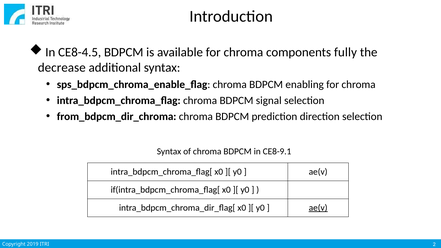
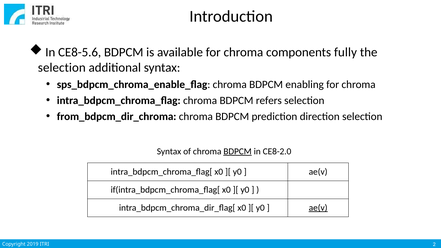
CE8-4.5: CE8-4.5 -> CE8-5.6 (80, 52)
decrease: decrease -> selection (62, 68)
signal: signal -> refers (269, 100)
BDPCM underline: none -> present (238, 152)
CE8-9.1: CE8-9.1 -> CE8-2.0 (277, 152)
